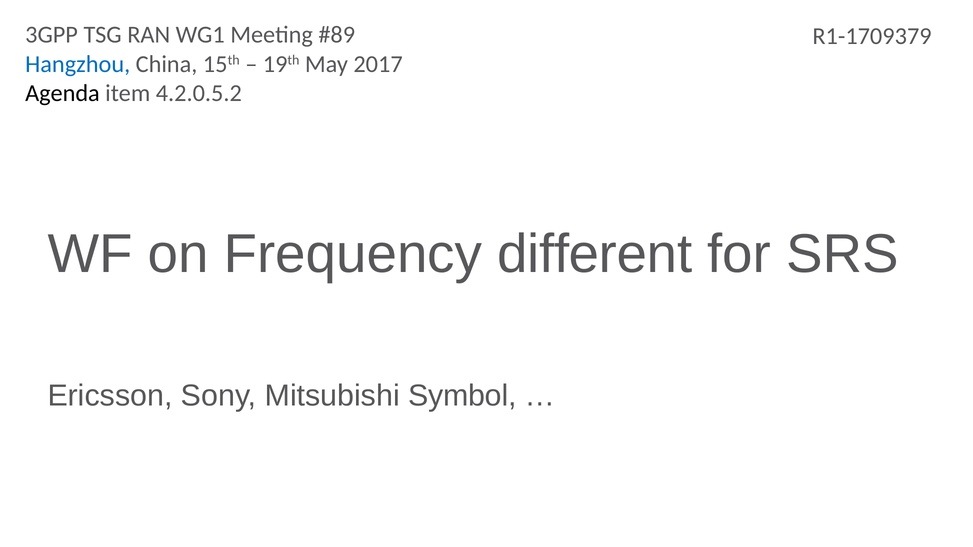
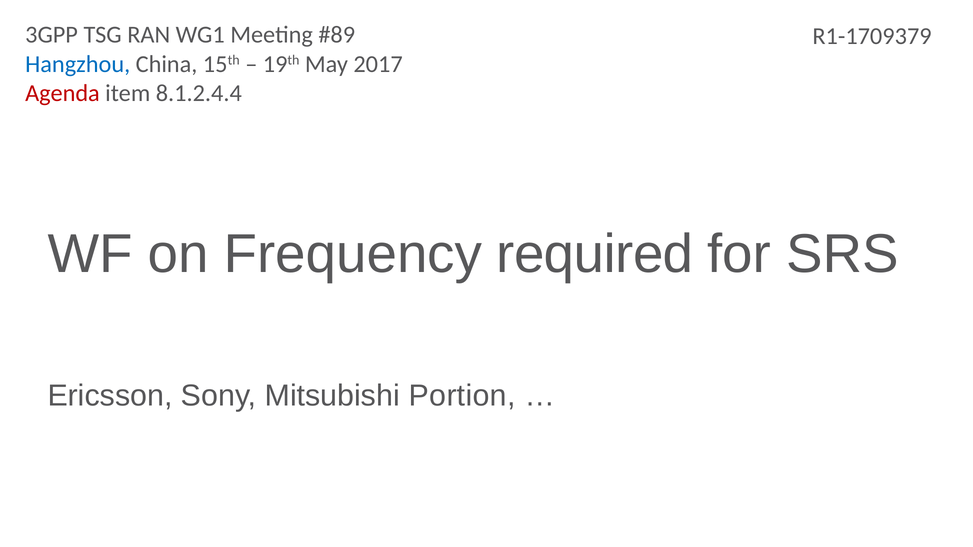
Agenda colour: black -> red (62, 93)
4.2.0.5.2: 4.2.0.5.2 -> 8.1.2.4.4 (199, 93)
different: different -> required (595, 254)
Symbol: Symbol -> Portion (462, 396)
